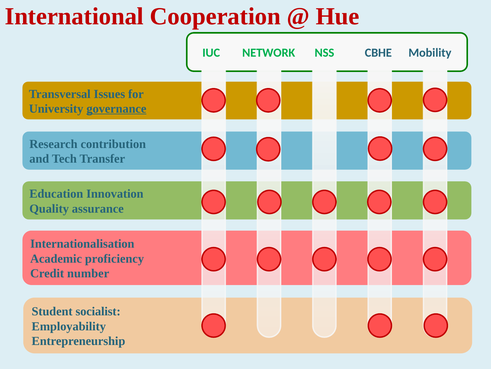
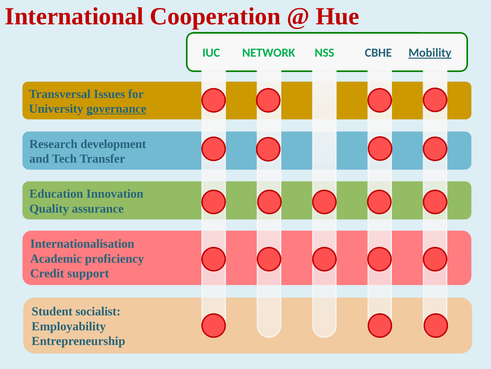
Mobility underline: none -> present (430, 53)
contribution: contribution -> development (113, 144)
number: number -> support (88, 273)
